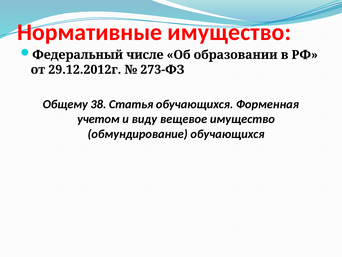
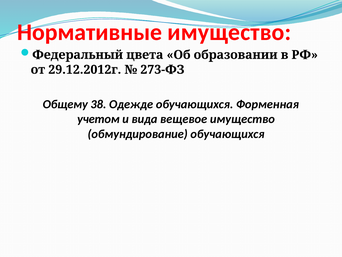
числе: числе -> цвета (145, 55)
Статья: Статья -> Одежде (131, 104)
виду: виду -> вида (144, 119)
